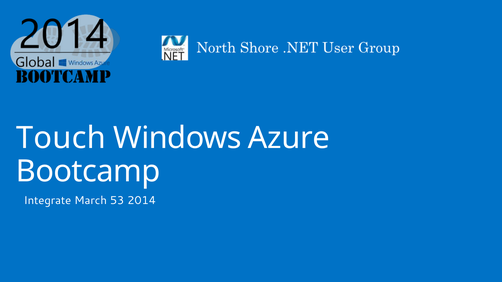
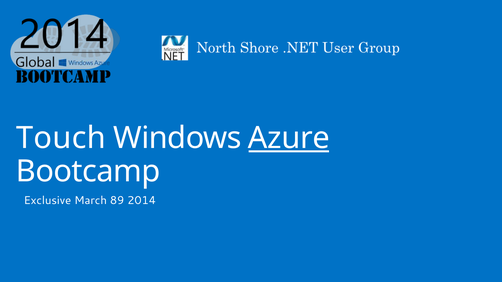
Azure underline: none -> present (289, 138)
Integrate: Integrate -> Exclusive (47, 201)
53: 53 -> 89 (117, 201)
